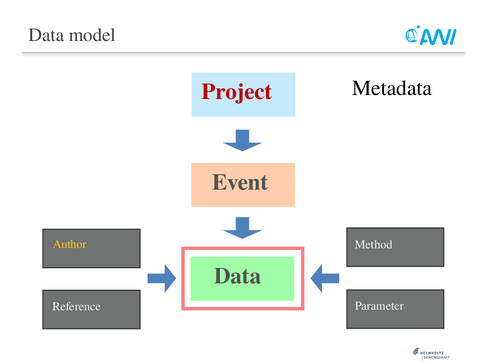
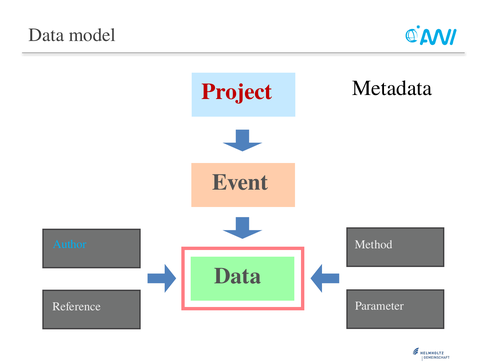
Author colour: yellow -> light blue (70, 244)
